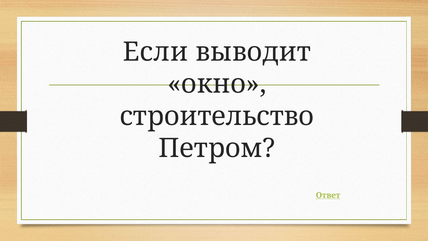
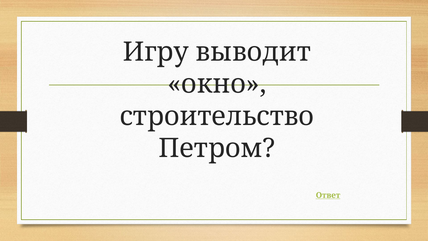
Если: Если -> Игру (156, 52)
